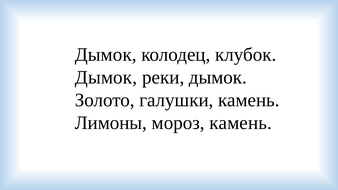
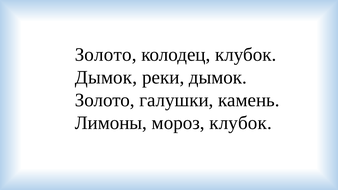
Дымок: Дымок -> Золото (106, 55)
мороз камень: камень -> клубок (241, 123)
